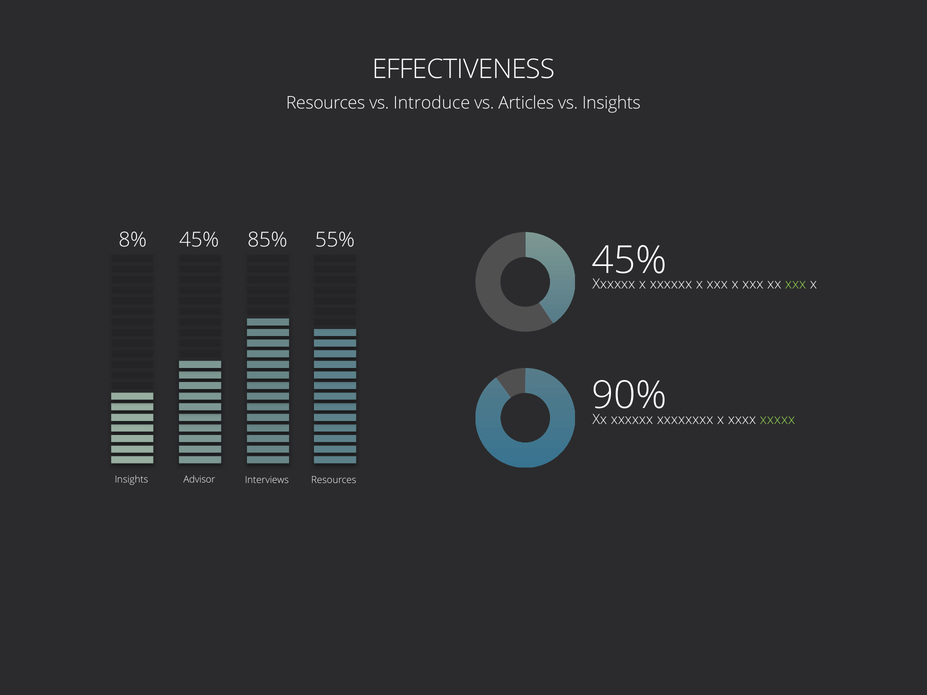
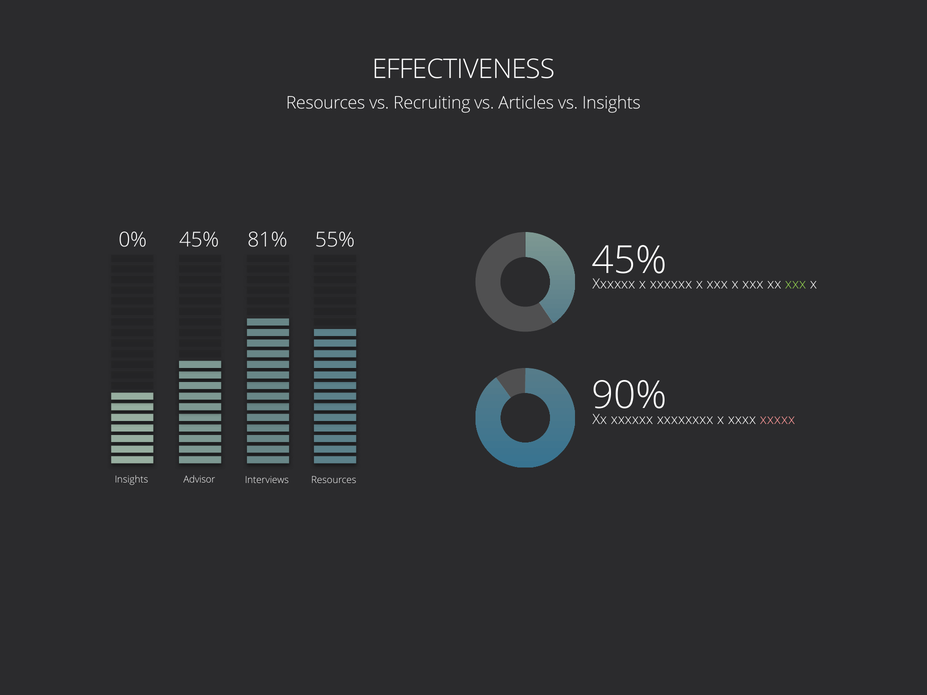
Introduce: Introduce -> Recruiting (432, 103)
8%: 8% -> 0% (133, 240)
85%: 85% -> 81% (267, 240)
xxxxx colour: light green -> pink (777, 420)
